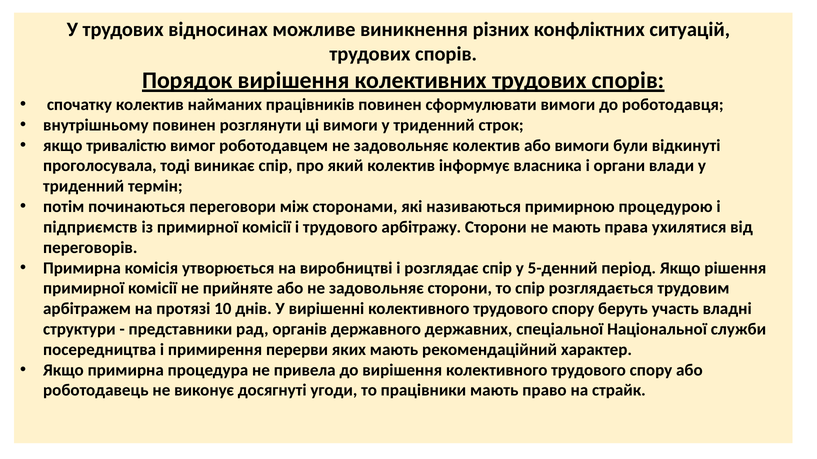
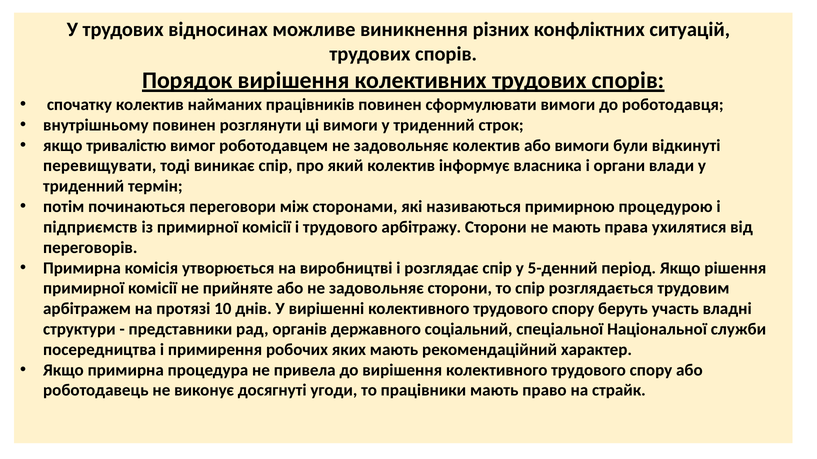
проголосувала: проголосувала -> перевищувати (100, 166)
державних: державних -> соціальний (469, 330)
перерви: перерви -> робочих (297, 350)
